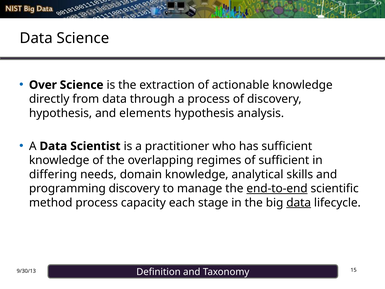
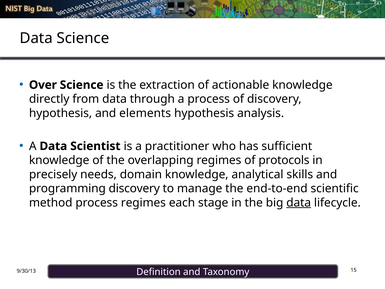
of sufficient: sufficient -> protocols (284, 160)
differing: differing -> precisely (53, 174)
end-to-end underline: present -> none (277, 188)
process capacity: capacity -> regimes (143, 202)
